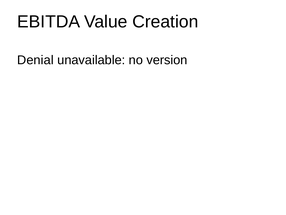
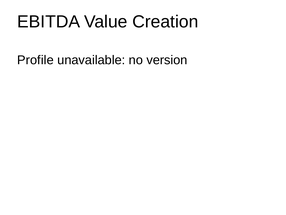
Denial: Denial -> Profile (35, 60)
